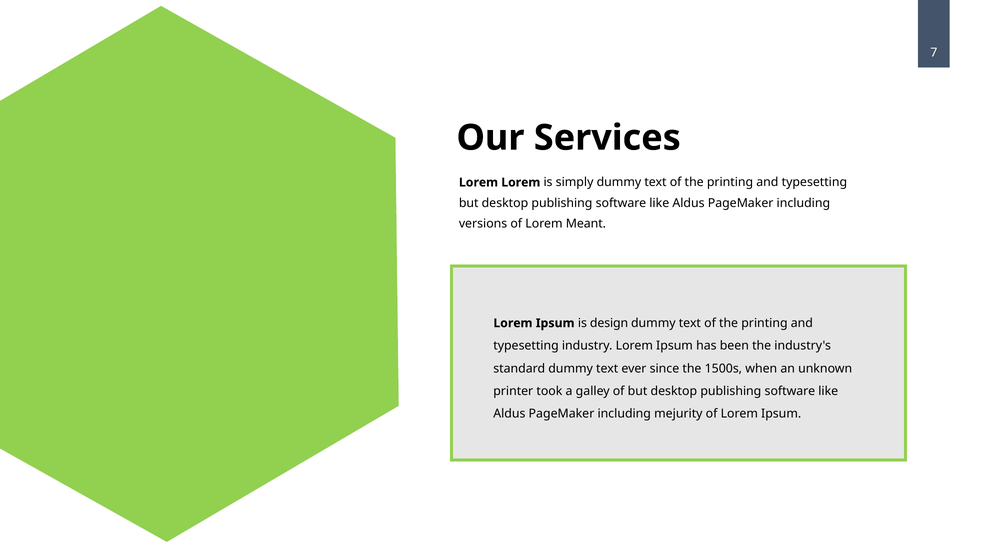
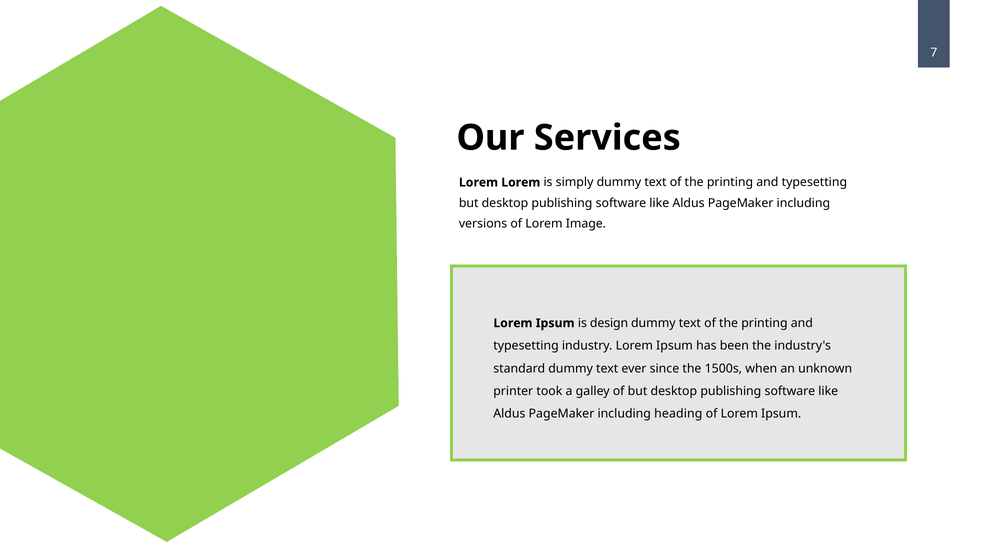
Meant: Meant -> Image (586, 224)
mejurity: mejurity -> heading (678, 414)
